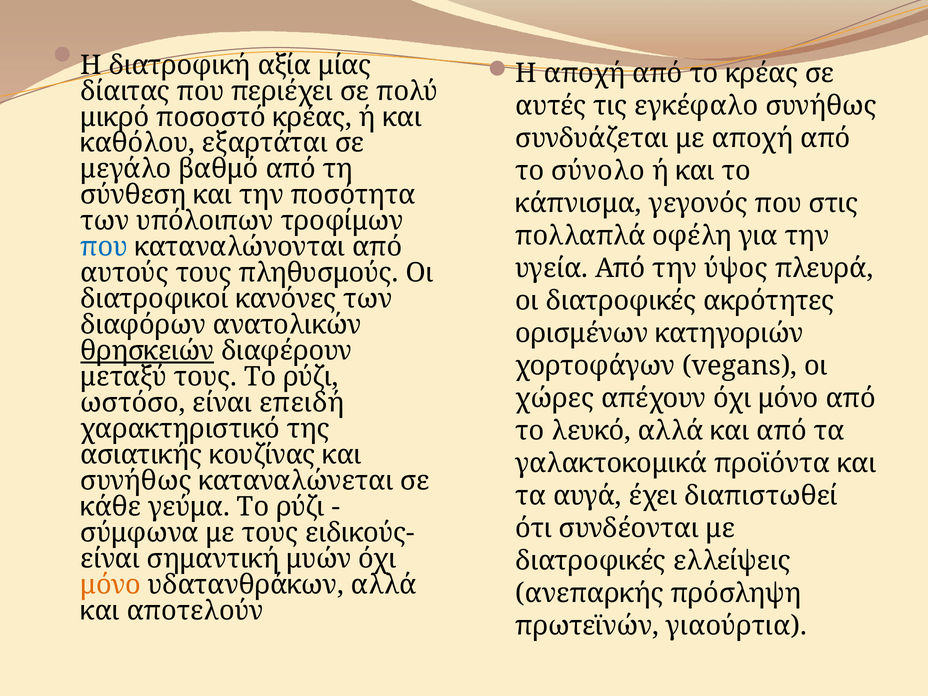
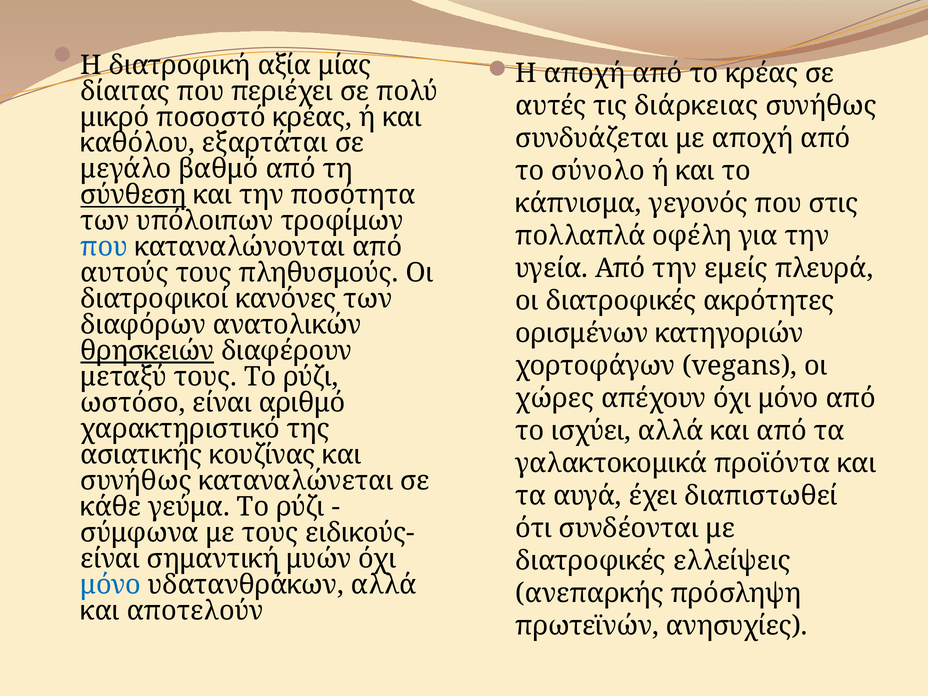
εγκέφαλο: εγκέφαλο -> διάρκειας (696, 106)
σύνθεση underline: none -> present (133, 195)
ύψος: ύψος -> εμείς (736, 268)
επειδή: επειδή -> αριθμό (302, 403)
λευκό: λευκό -> ισχύει (591, 431)
μόνο colour: orange -> blue (111, 585)
γιαούρτια: γιαούρτια -> ανησυχίες (737, 626)
